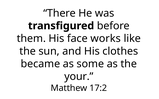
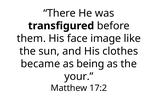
works: works -> image (106, 39)
some: some -> being (90, 64)
